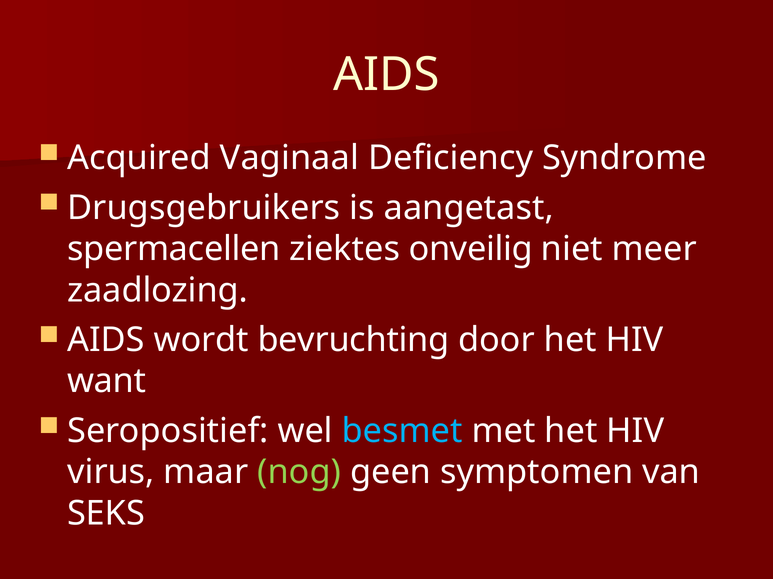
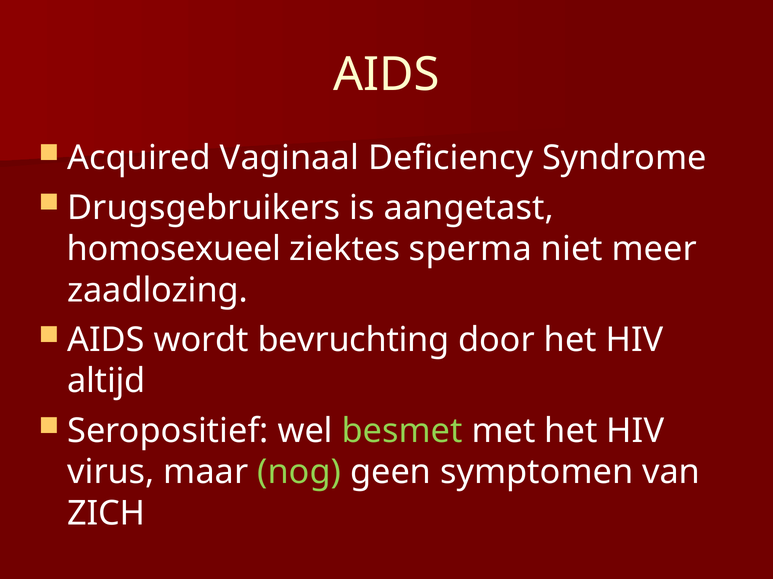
spermacellen: spermacellen -> homosexueel (174, 249)
onveilig: onveilig -> sperma (470, 249)
want: want -> altijd (106, 382)
besmet colour: light blue -> light green (402, 431)
SEKS: SEKS -> ZICH (106, 514)
